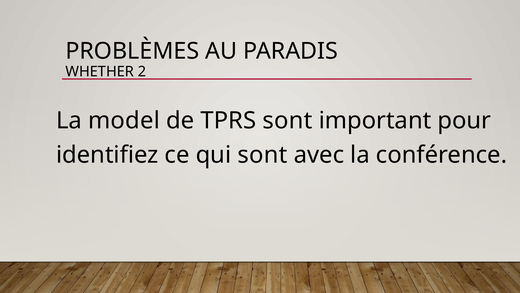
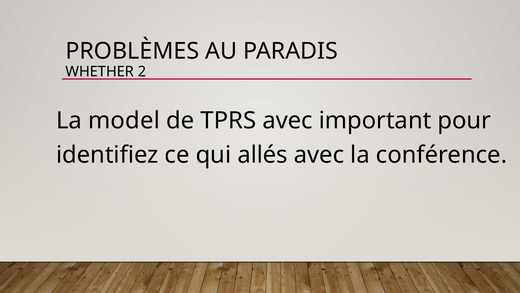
TPRS sont: sont -> avec (287, 120)
qui sont: sont -> allés (263, 155)
